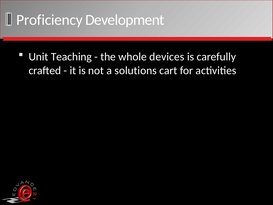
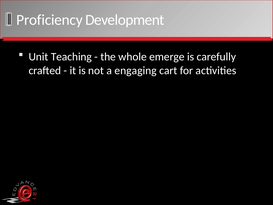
devices: devices -> emerge (167, 57)
solutions: solutions -> engaging (136, 70)
